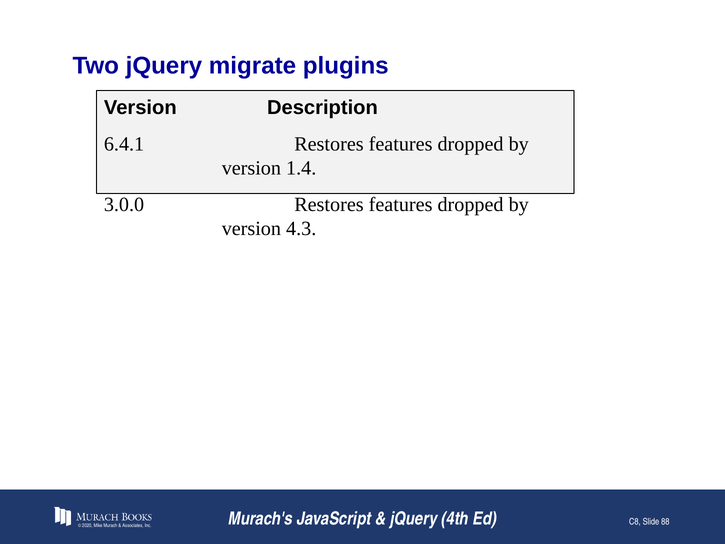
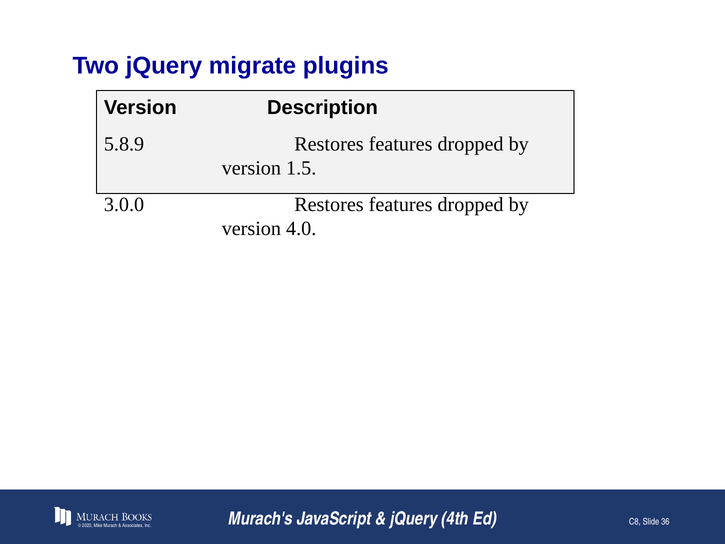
6.4.1: 6.4.1 -> 5.8.9 (124, 144)
1.4: 1.4 -> 1.5 (301, 168)
4.3: 4.3 -> 4.0 (301, 229)
88: 88 -> 36 (665, 522)
